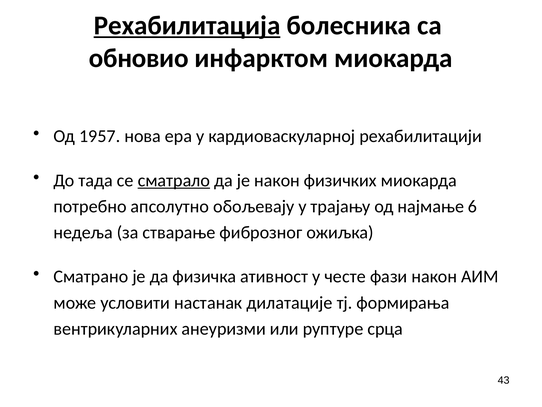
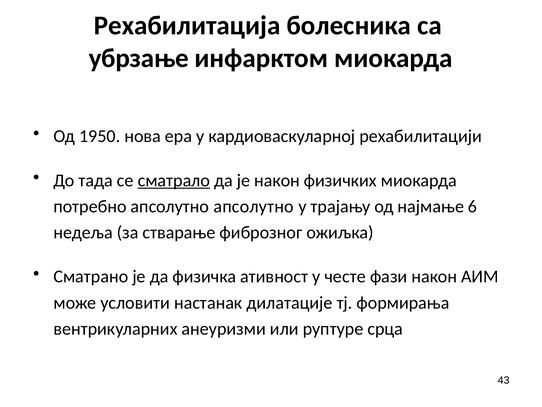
Рехабилитација underline: present -> none (187, 26)
обновио: обновио -> убрзање (139, 58)
1957: 1957 -> 1950 (100, 136)
апсолутно обољевају: обољевају -> апсолутно (254, 206)
